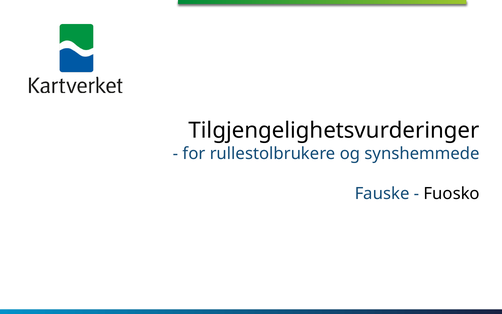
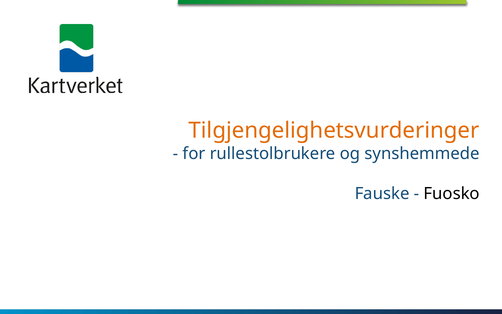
Tilgjengelighetsvurderinger colour: black -> orange (334, 130)
